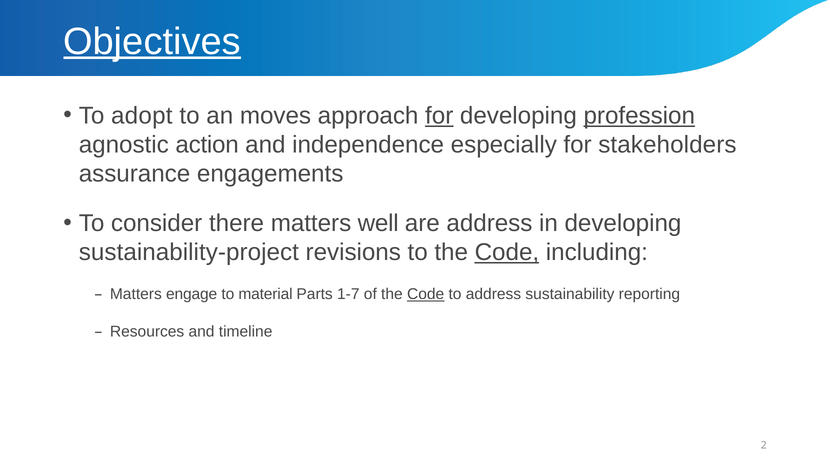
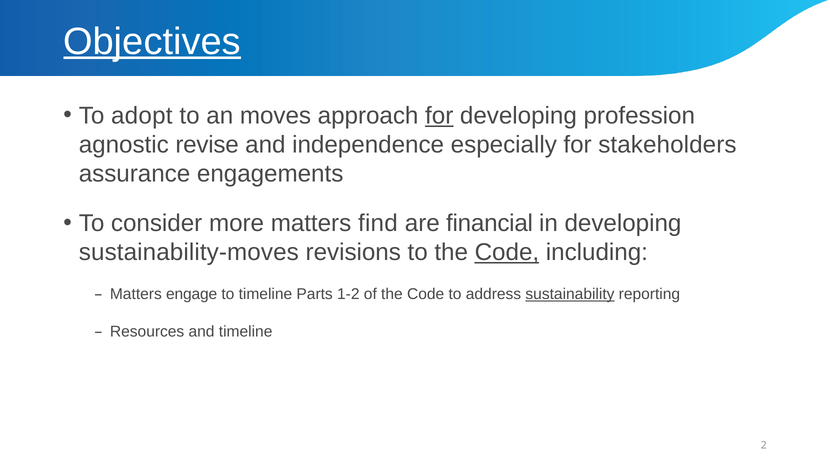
profession underline: present -> none (639, 116)
action: action -> revise (207, 145)
there: there -> more (237, 223)
well: well -> find (378, 223)
are address: address -> financial (490, 223)
sustainability-project: sustainability-project -> sustainability-moves (189, 252)
to material: material -> timeline (265, 294)
1-7: 1-7 -> 1-2 (348, 294)
Code underline: present -> none (426, 294)
sustainability underline: none -> present (570, 294)
